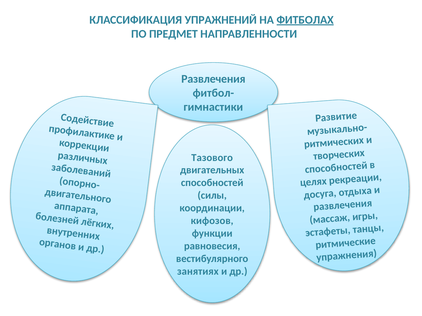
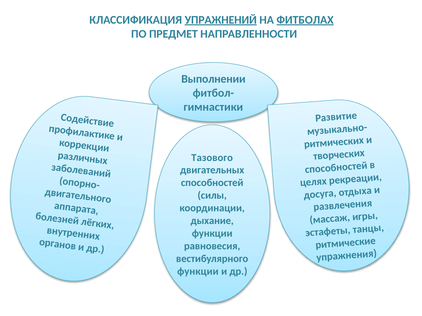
УПРАЖНЕНИЙ underline: none -> present (221, 20)
Развлечения: Развлечения -> Выполнении (213, 79)
кифозов: кифозов -> дыхание (212, 221)
занятиях: занятиях -> функции (198, 272)
